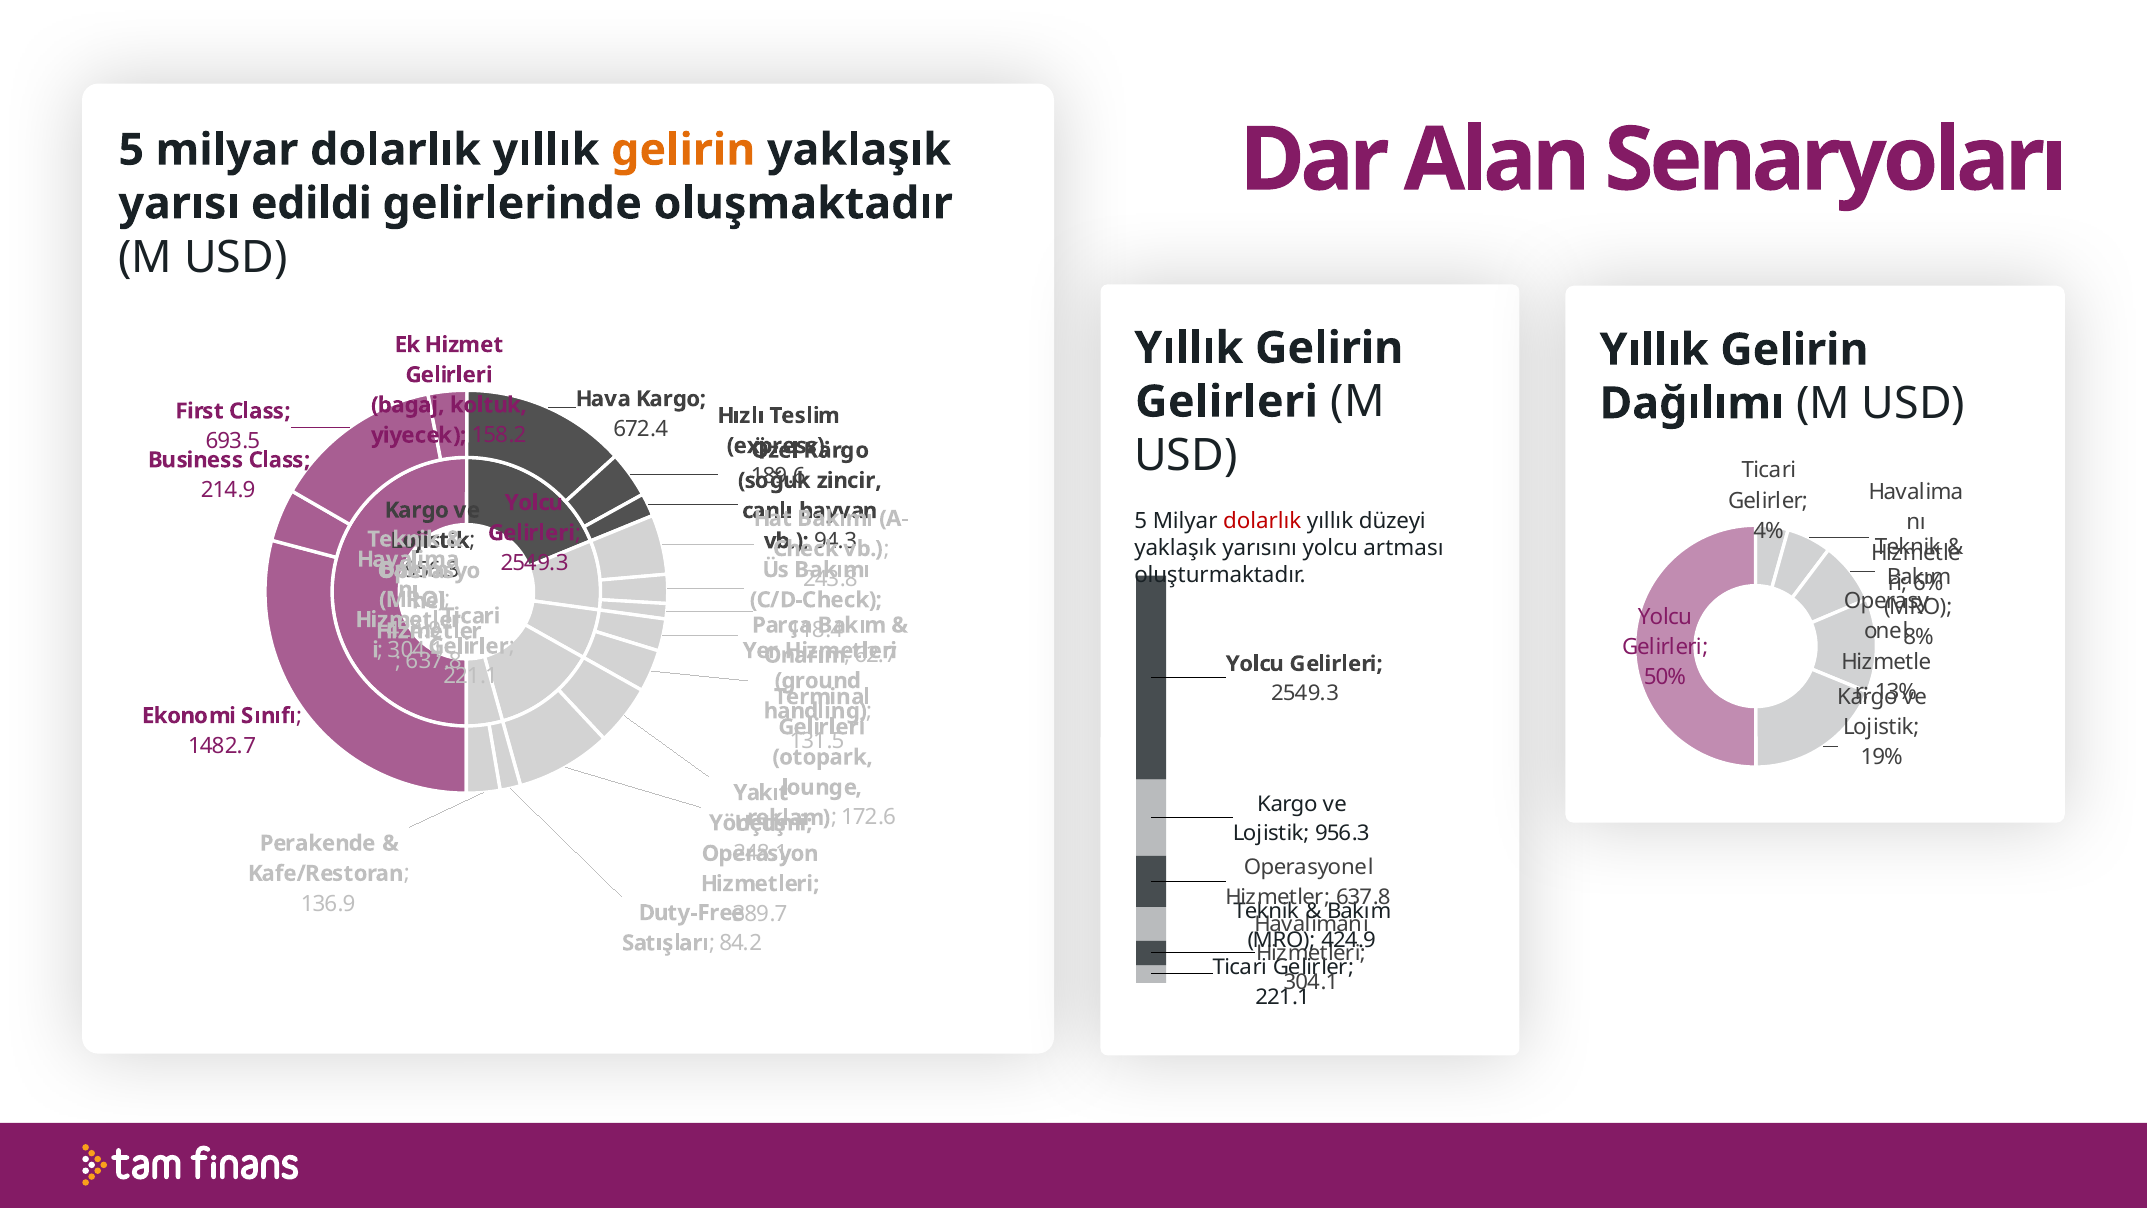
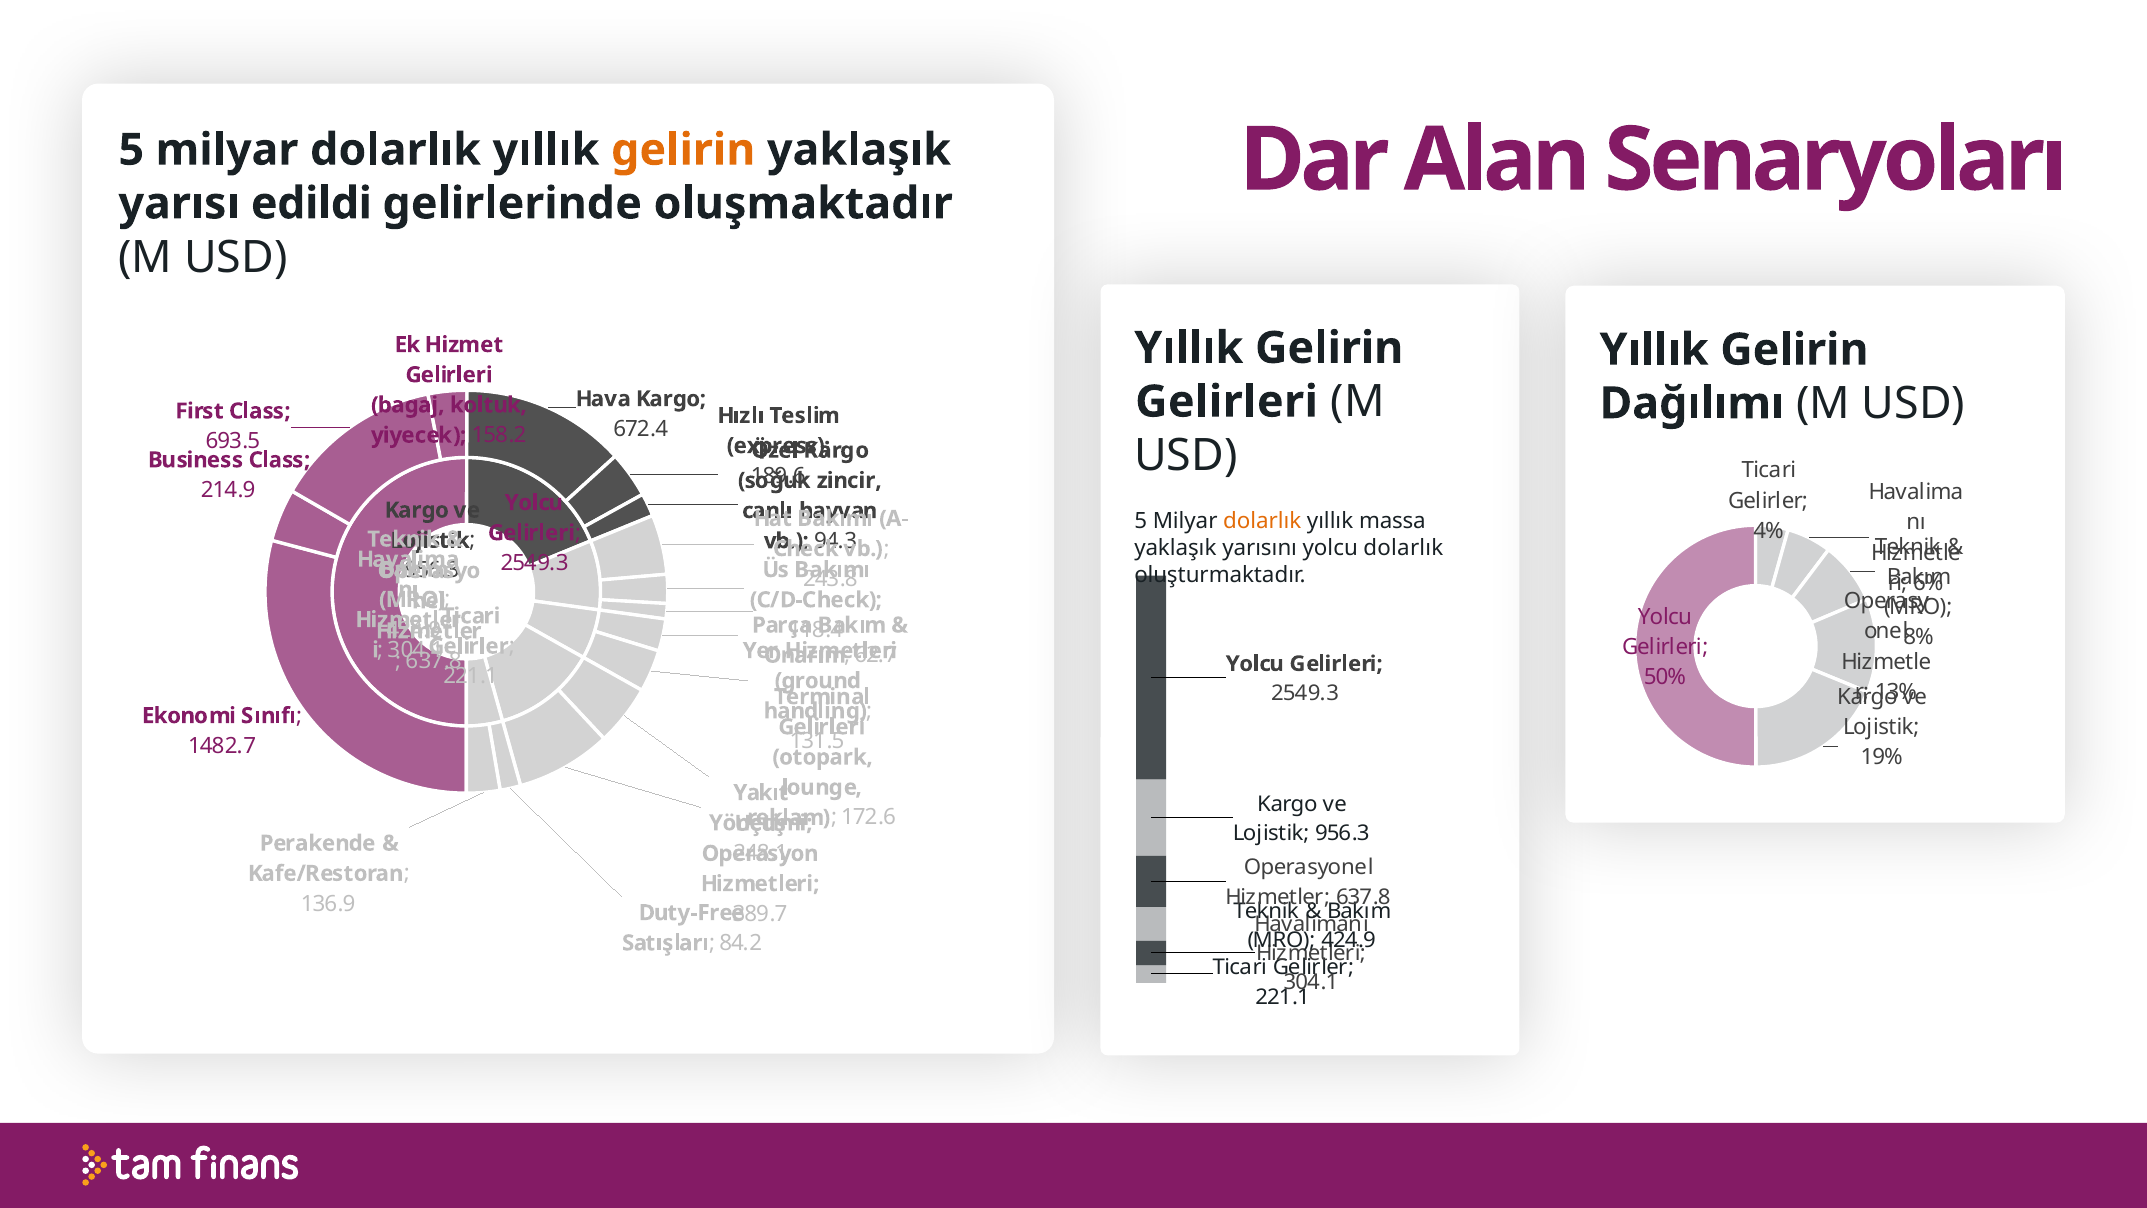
dolarlık colour: red -> orange (1262, 521)
düzeyi: düzeyi -> massa (1392, 521)
yolcu artması: artması -> dolarlık (1403, 548)
